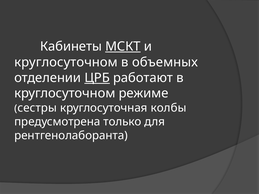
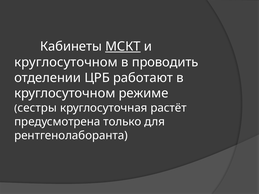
объемных: объемных -> проводить (165, 62)
ЦРБ underline: present -> none (97, 78)
колбы: колбы -> растёт (169, 108)
